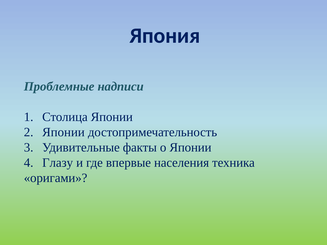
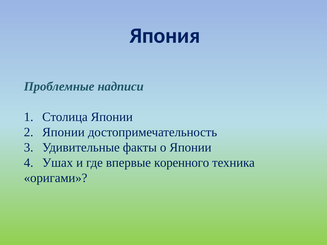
Глазу: Глазу -> Ушах (58, 163)
населения: населения -> коренного (182, 163)
